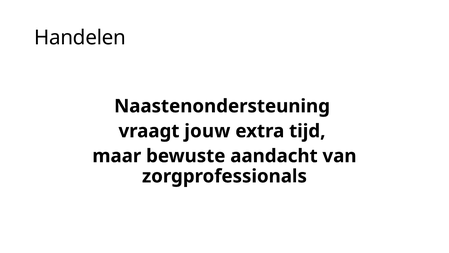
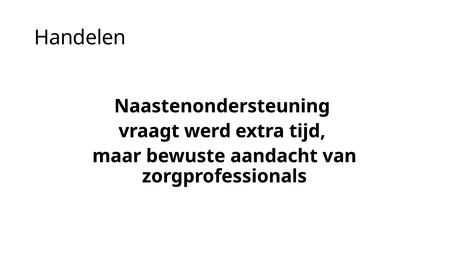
jouw: jouw -> werd (207, 131)
